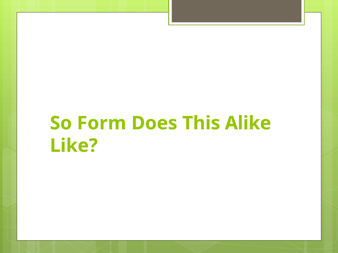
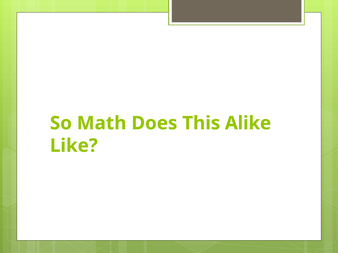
Form: Form -> Math (102, 123)
